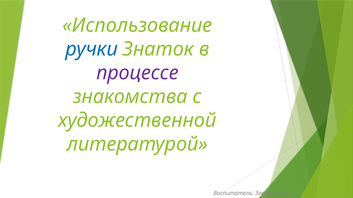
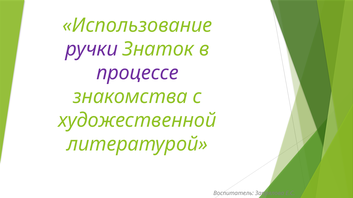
ручки colour: blue -> purple (92, 49)
